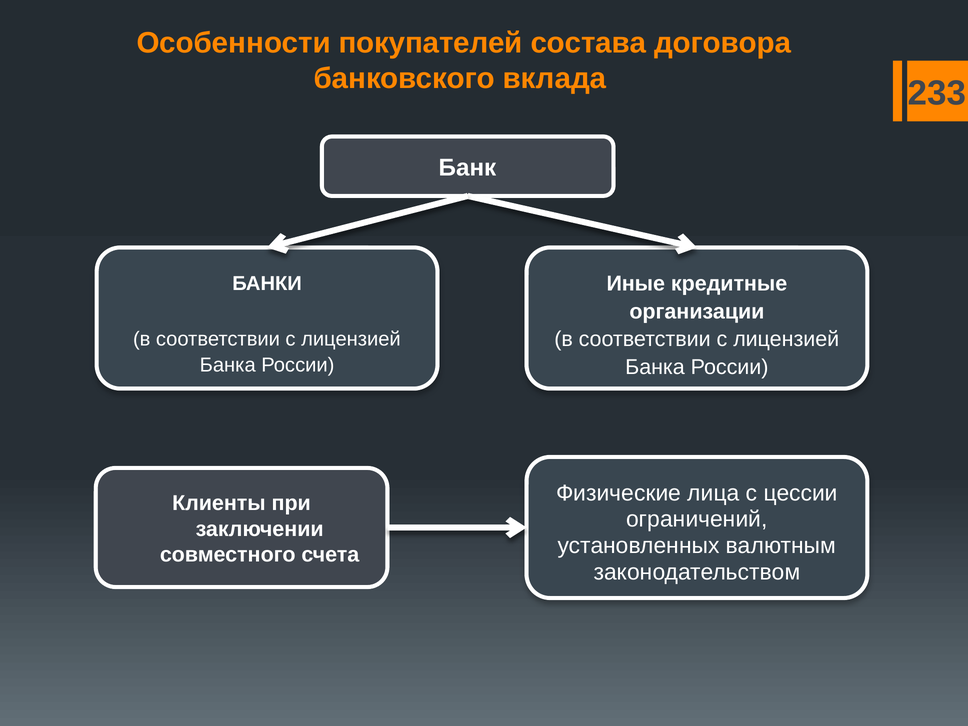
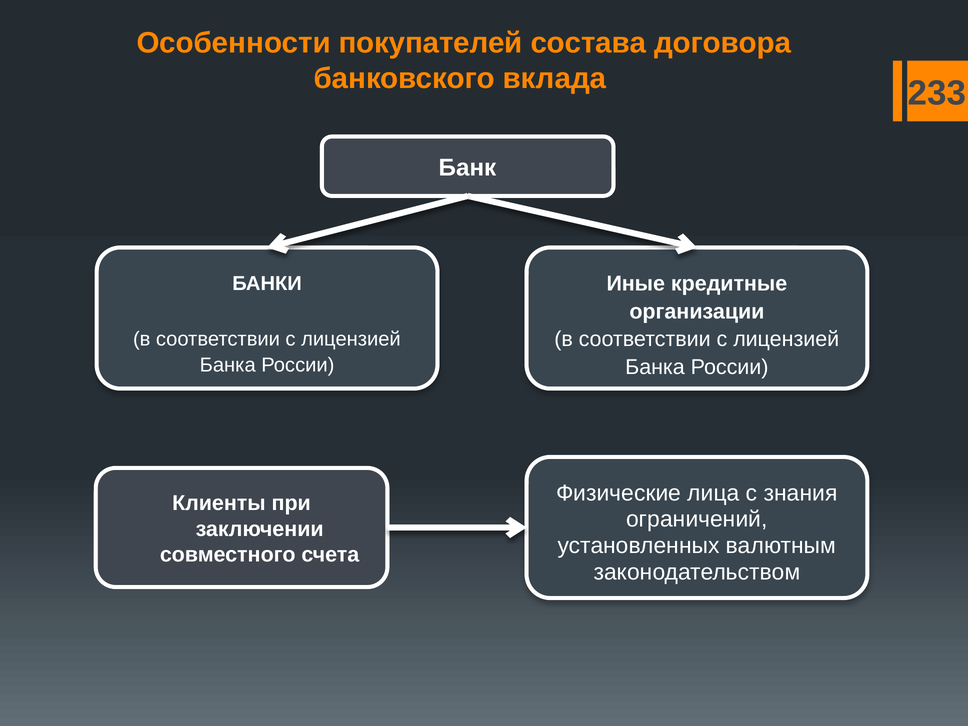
цессии: цессии -> знания (801, 493)
